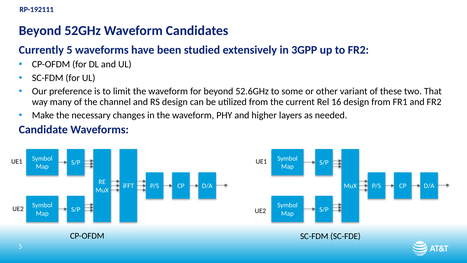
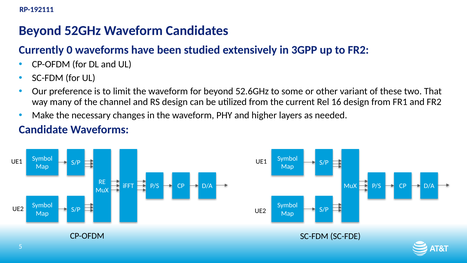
Currently 5: 5 -> 0 (69, 50)
